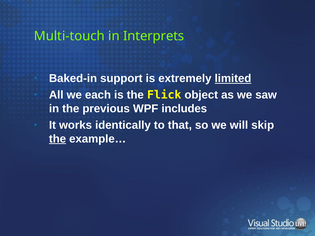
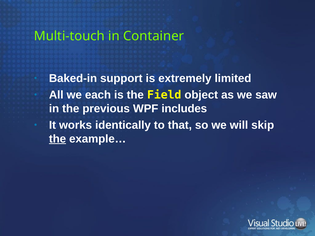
Interprets: Interprets -> Container (154, 36)
limited underline: present -> none (233, 79)
Flick: Flick -> Field (164, 95)
